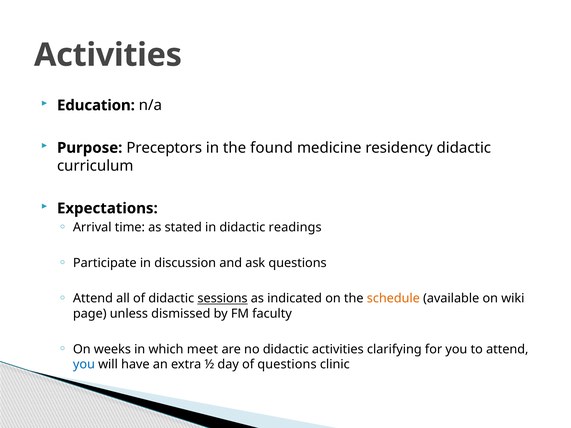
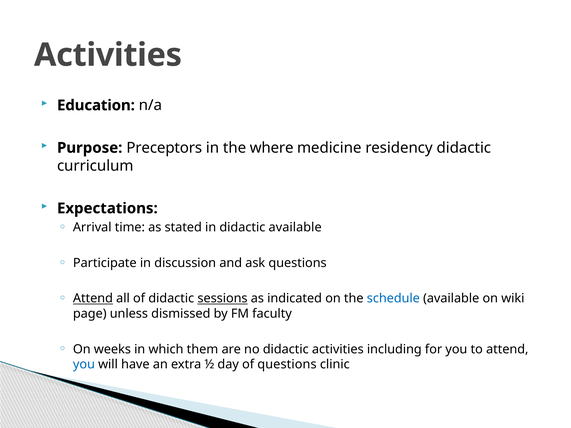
found: found -> where (272, 148)
didactic readings: readings -> available (295, 227)
Attend underline: none -> present (93, 299)
schedule colour: orange -> blue (393, 299)
meet: meet -> them (202, 349)
clarifying: clarifying -> including (394, 349)
